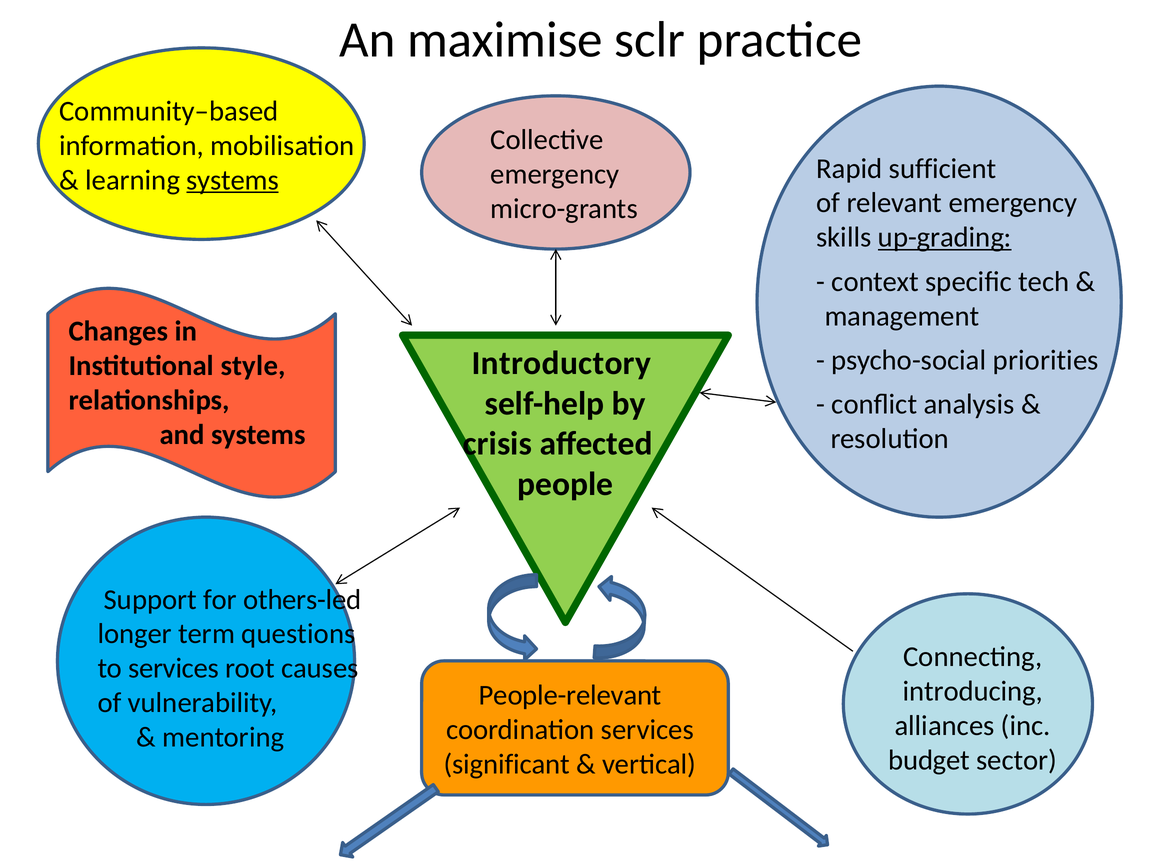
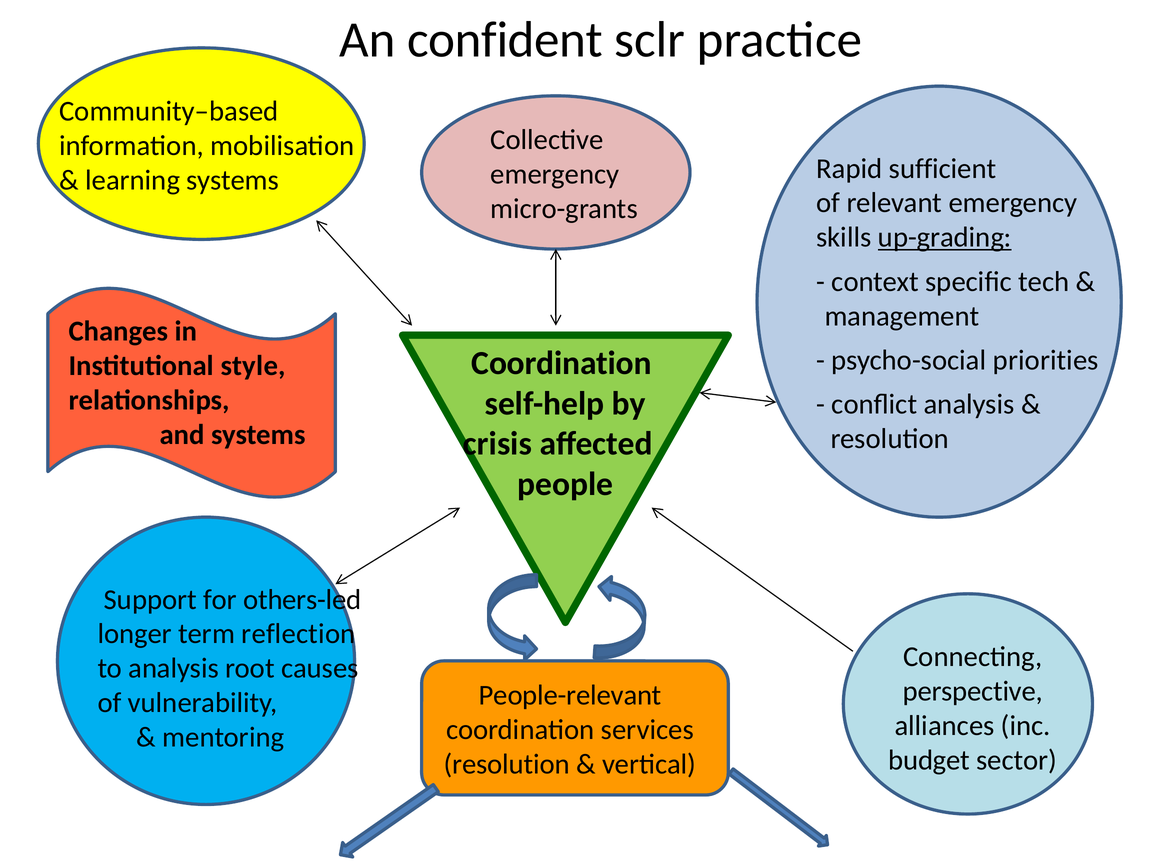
maximise: maximise -> confident (505, 40)
systems underline: present -> none (233, 180)
Introductory: Introductory -> Coordination (562, 363)
questions: questions -> reflection (298, 634)
to services: services -> analysis (174, 669)
introducing: introducing -> perspective (973, 692)
significant: significant -> resolution (507, 765)
